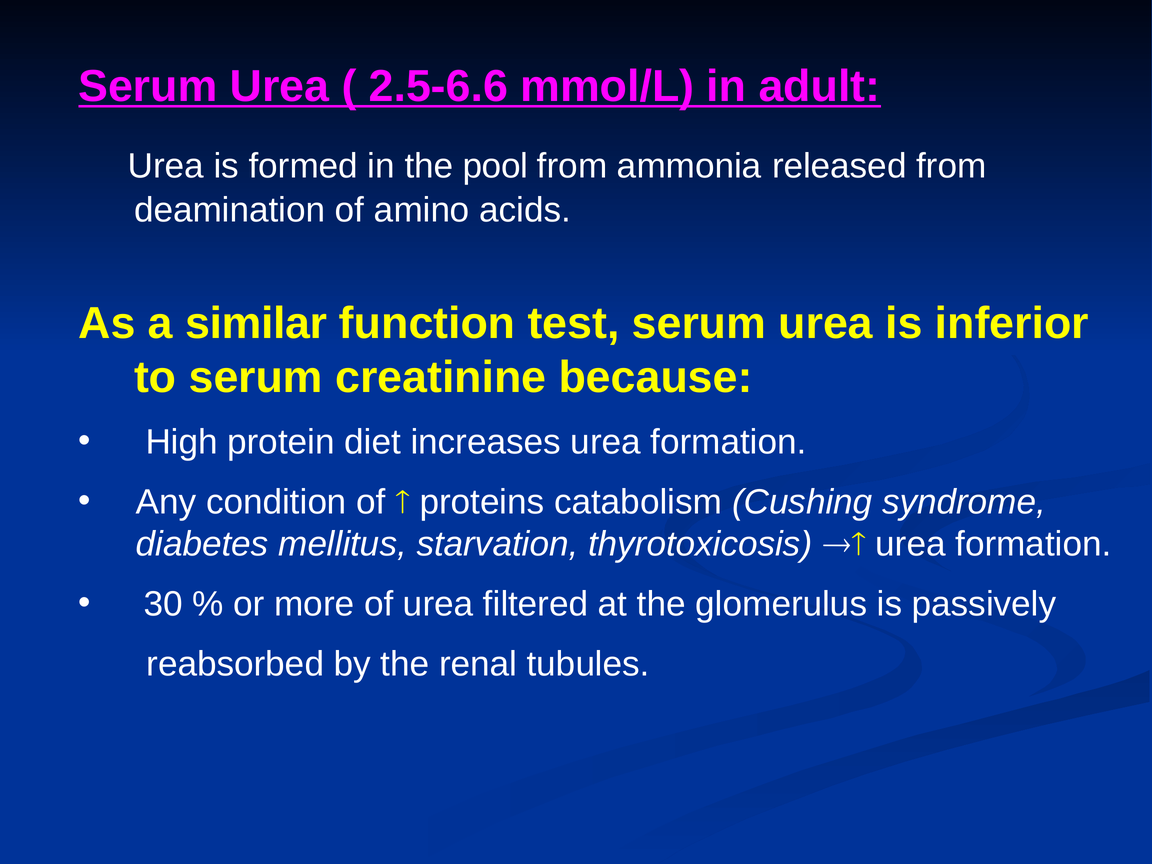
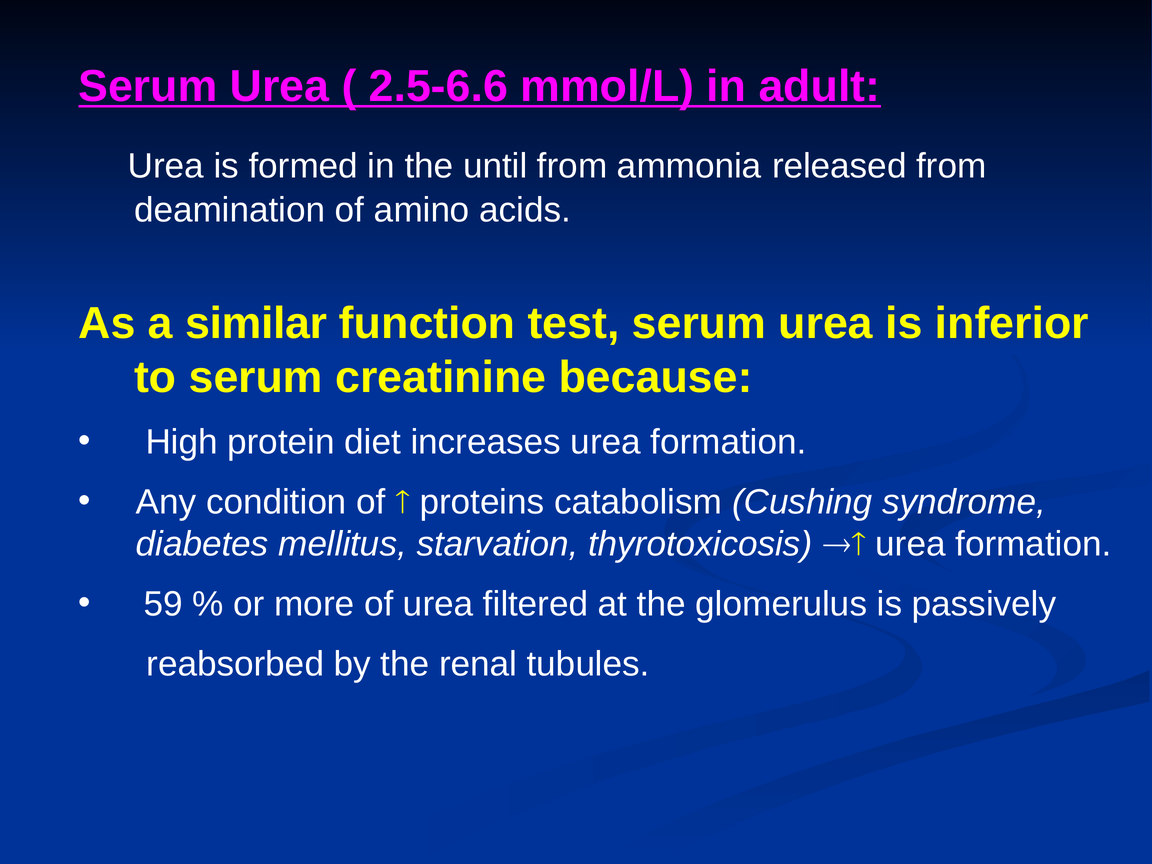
pool: pool -> until (495, 166)
30: 30 -> 59 (163, 604)
